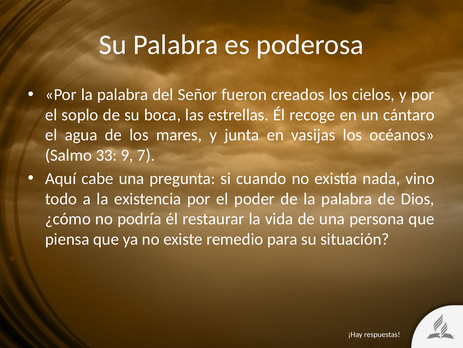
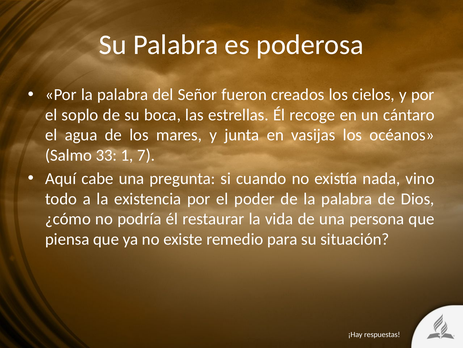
9: 9 -> 1 (127, 155)
